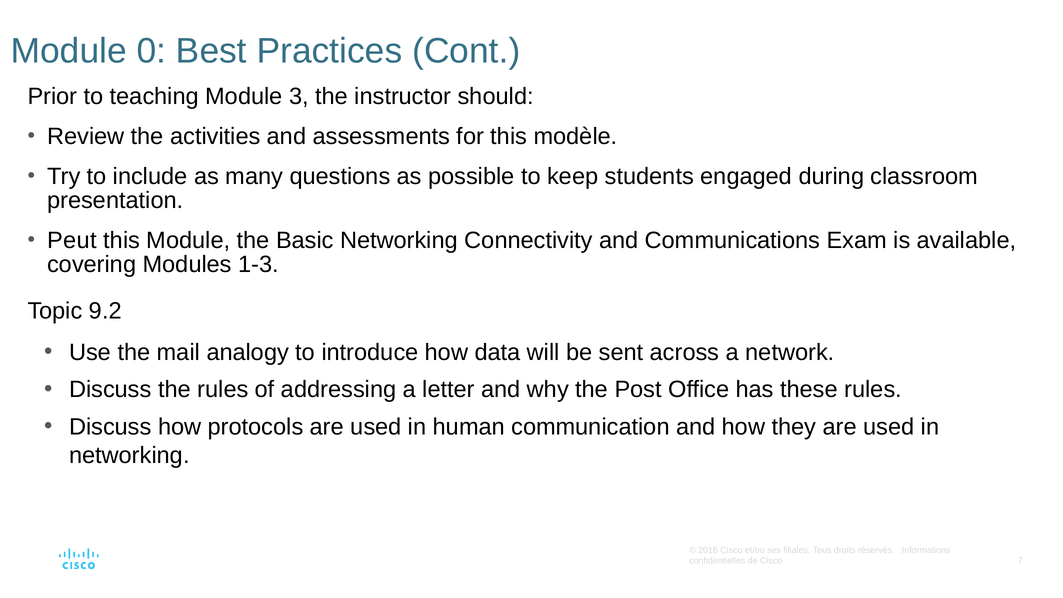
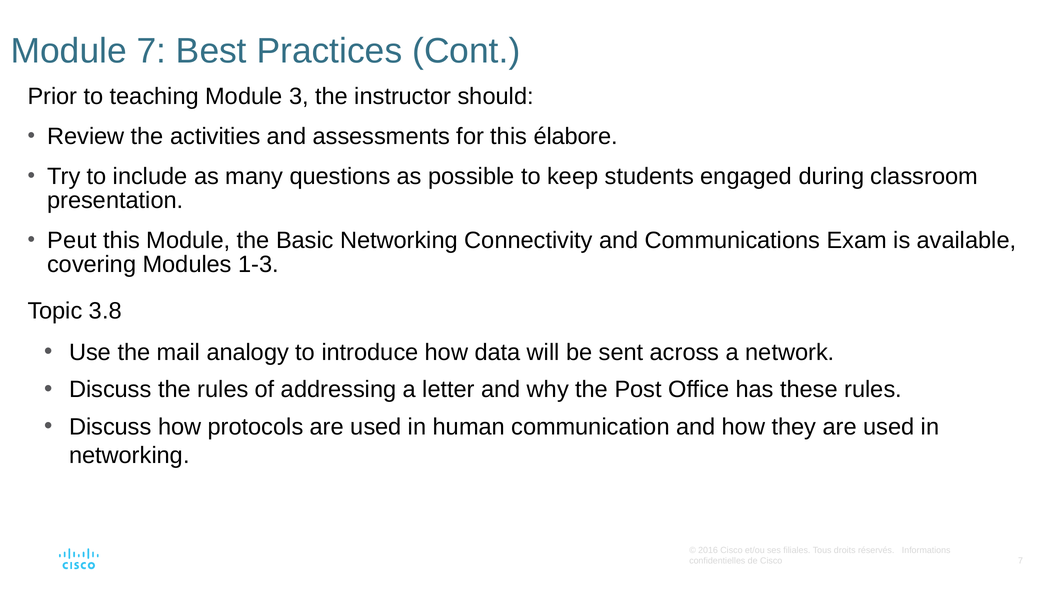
Module 0: 0 -> 7 (151, 51)
modèle: modèle -> élabore (576, 137)
9.2: 9.2 -> 3.8 (105, 311)
